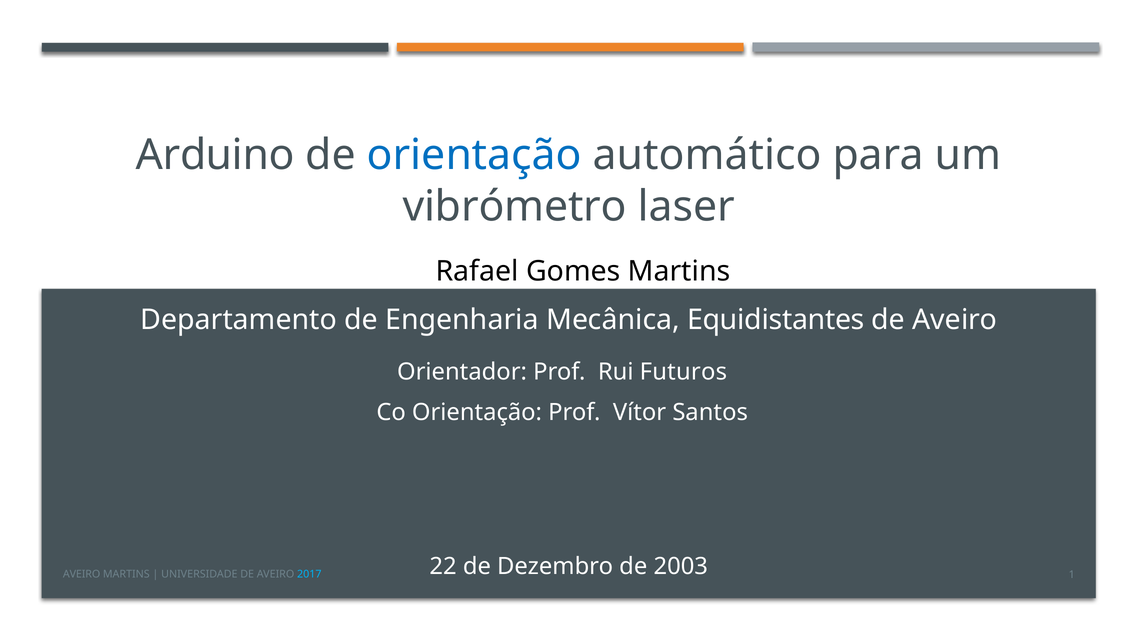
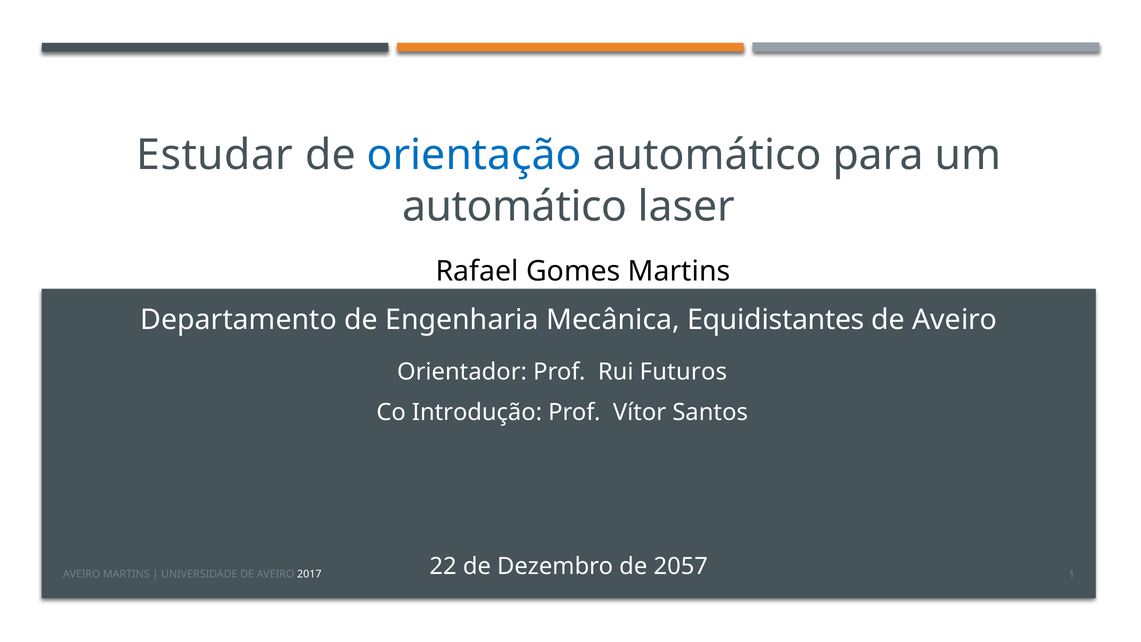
Arduino: Arduino -> Estudar (215, 155)
vibrómetro: vibrómetro -> automático (515, 207)
Co Orientação: Orientação -> Introdução (477, 412)
2003: 2003 -> 2057 (681, 566)
2017 colour: light blue -> white (309, 574)
